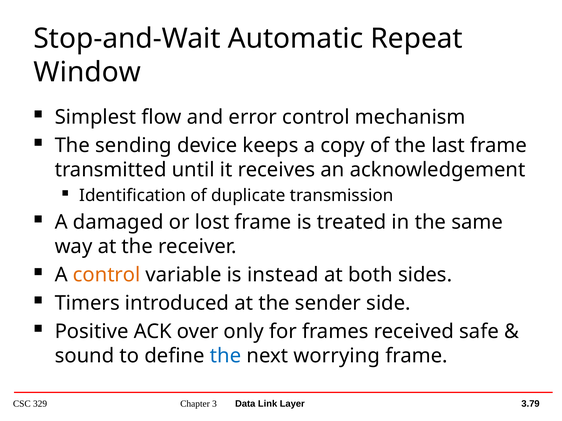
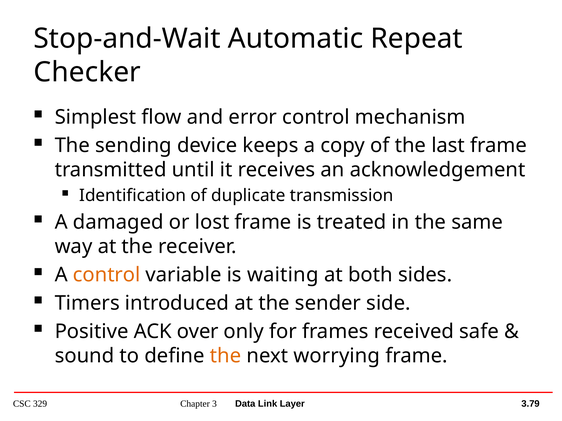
Window: Window -> Checker (87, 72)
instead: instead -> waiting (283, 275)
the colour: blue -> orange (226, 356)
